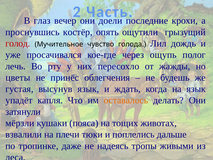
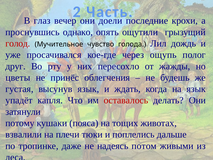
костёр: костёр -> однако (78, 32)
лечь: лечь -> друг (16, 66)
оставалось colour: orange -> red (126, 100)
мёрзли: мёрзли -> потому (20, 123)
тропы: тропы -> потом (144, 146)
